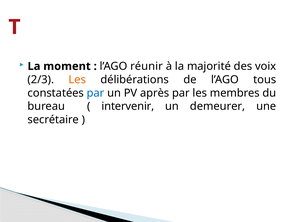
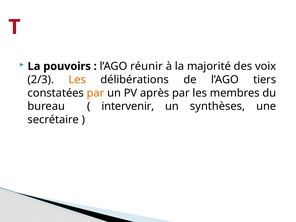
moment: moment -> pouvoirs (67, 66)
tous: tous -> tiers (265, 80)
par colour: blue -> orange (96, 93)
demeurer: demeurer -> synthèses (218, 106)
